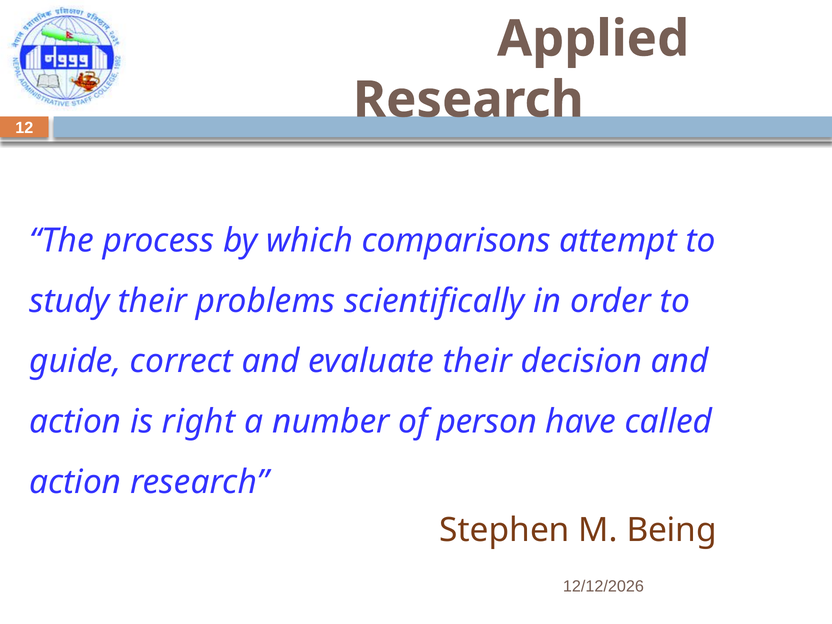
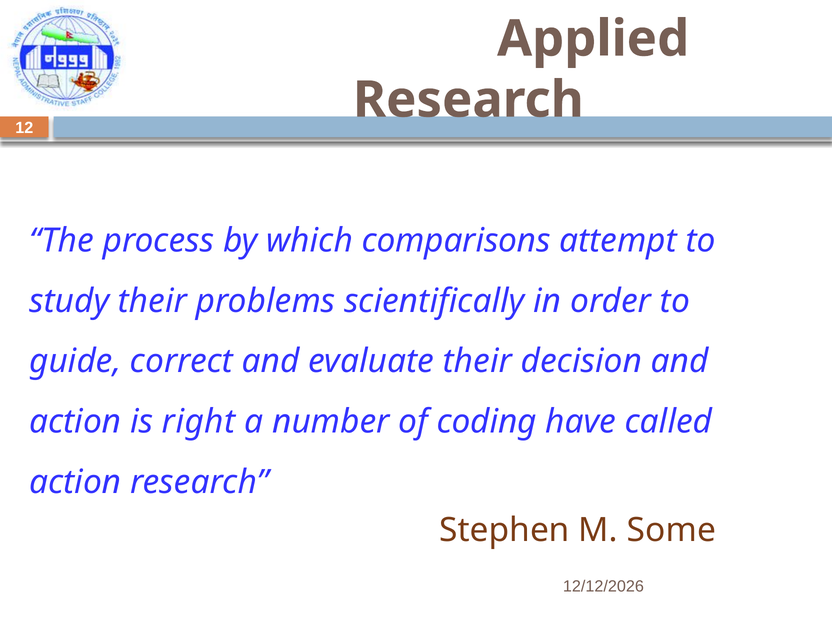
person: person -> coding (487, 422)
Being: Being -> Some (671, 530)
